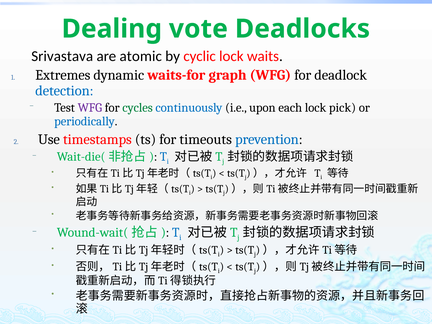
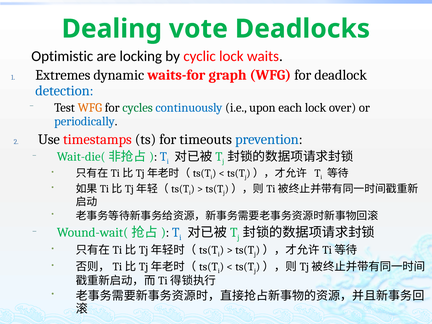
Srivastava: Srivastava -> Optimistic (62, 56)
atomic: atomic -> locking (141, 56)
WFG colour: purple -> orange (90, 108)
pick: pick -> over (343, 108)
